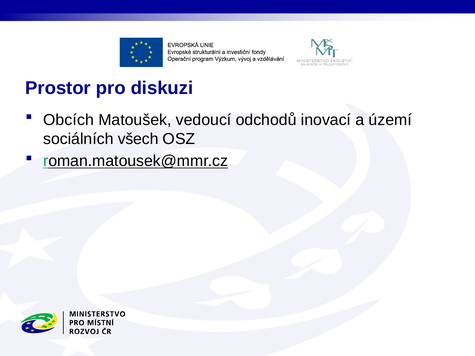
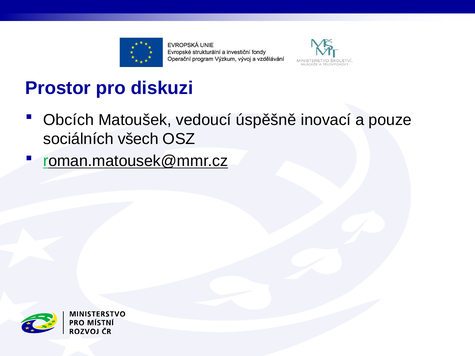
odchodů: odchodů -> úspěšně (266, 120)
území: území -> pouze (390, 120)
